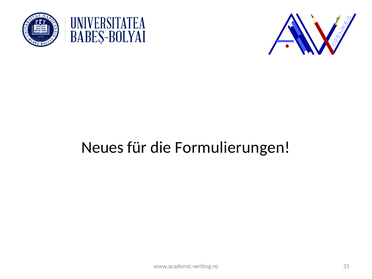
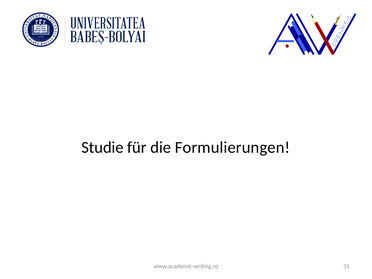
Neues: Neues -> Studie (103, 148)
